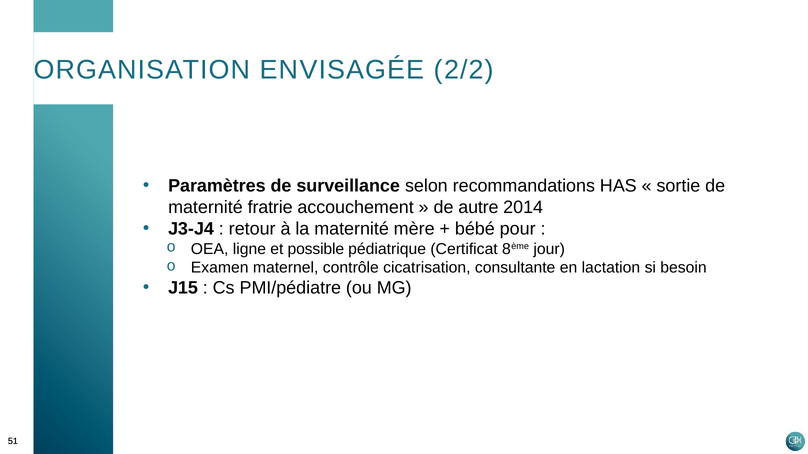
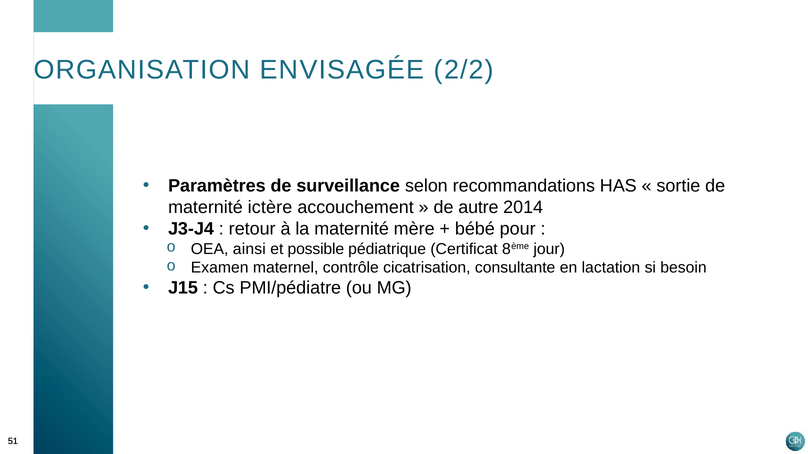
fratrie: fratrie -> ictère (270, 208)
ligne: ligne -> ainsi (249, 249)
